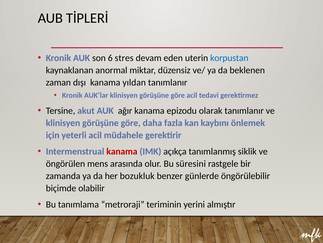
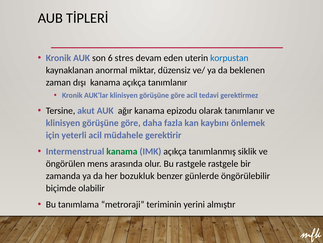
kanama yıldan: yıldan -> açıkça (134, 82)
kanama colour: red -> green (122, 151)
Bu süresini: süresini -> rastgele (191, 163)
